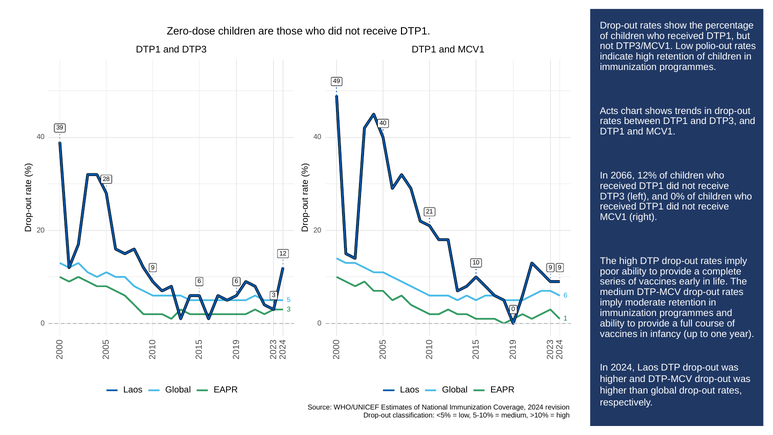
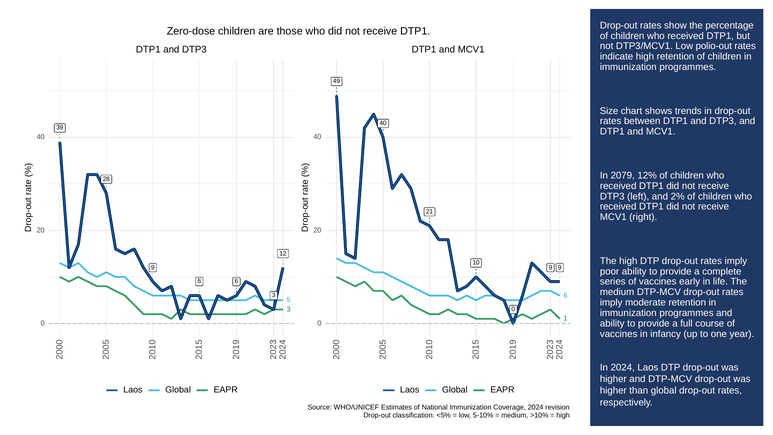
Acts: Acts -> Size (609, 111)
2066: 2066 -> 2079 (623, 175)
0%: 0% -> 2% (678, 196)
